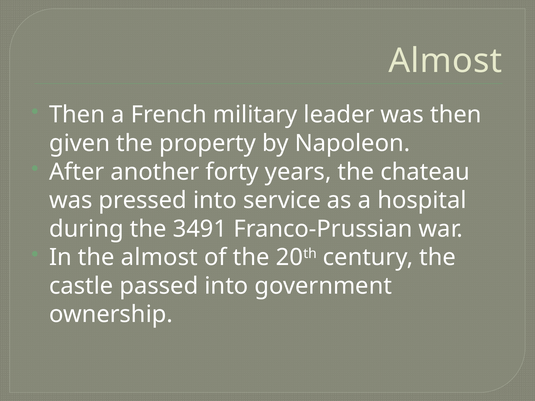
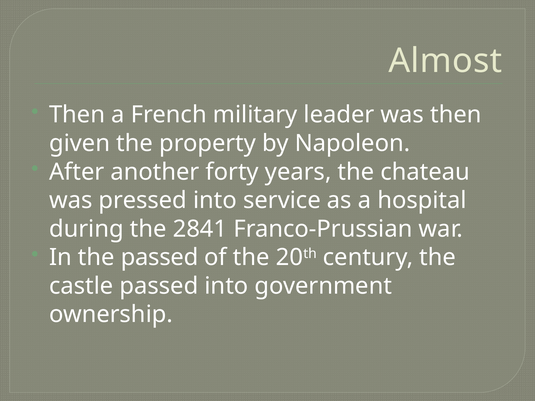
3491: 3491 -> 2841 (200, 229)
the almost: almost -> passed (160, 258)
